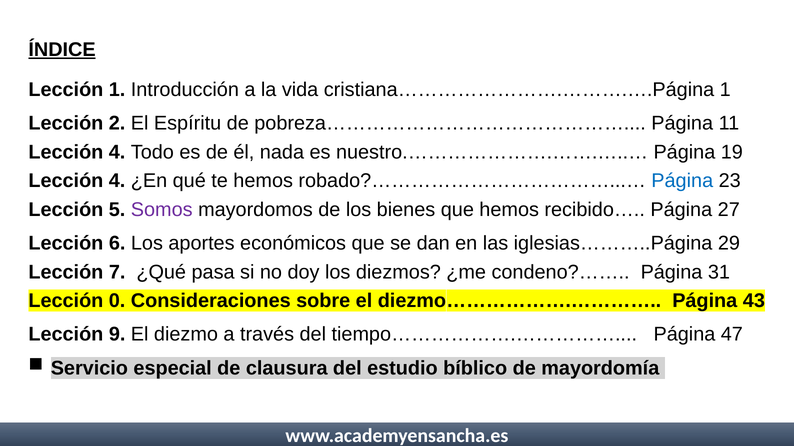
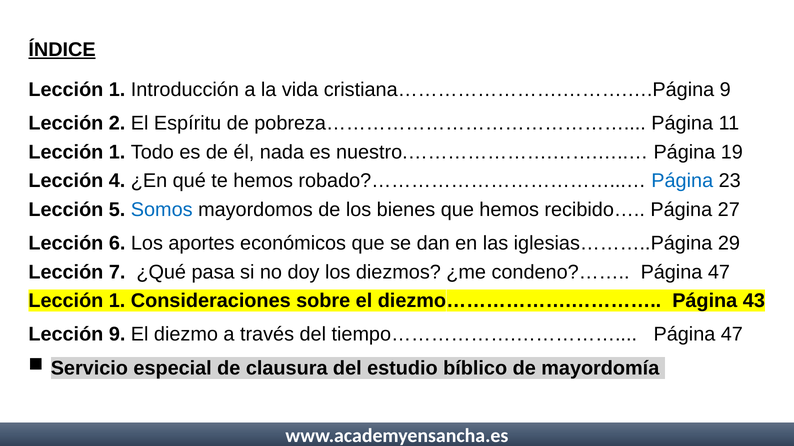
cristiana…………………….……….….Página 1: 1 -> 9 (725, 90)
4: 4 -> 1 (117, 152)
Somos colour: purple -> blue (162, 210)
condeno?…… Página 31: 31 -> 47 (719, 272)
0: 0 -> 1 (117, 301)
